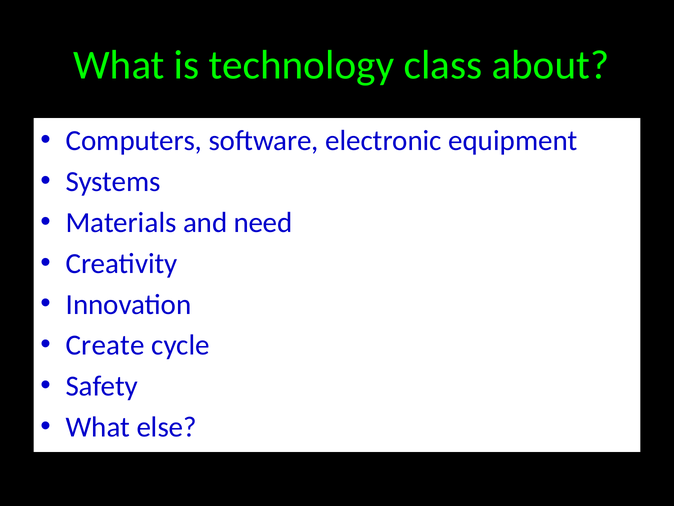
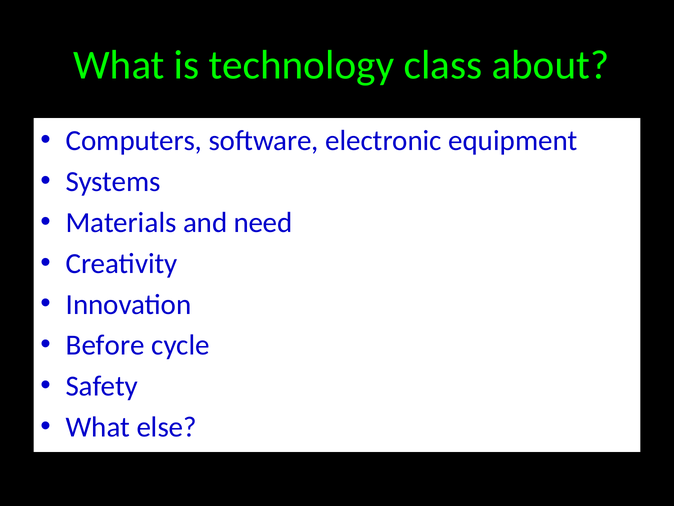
Create: Create -> Before (105, 345)
